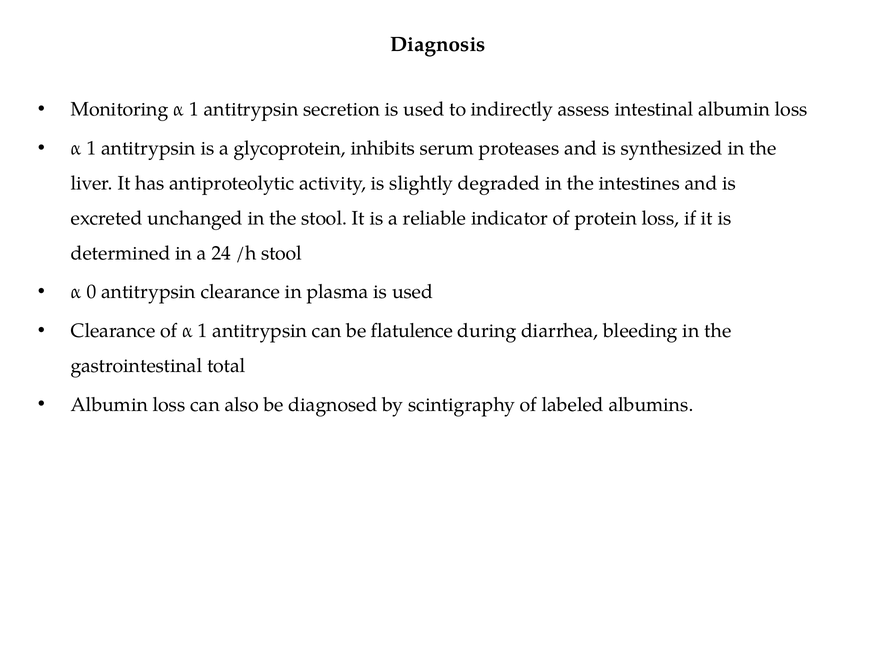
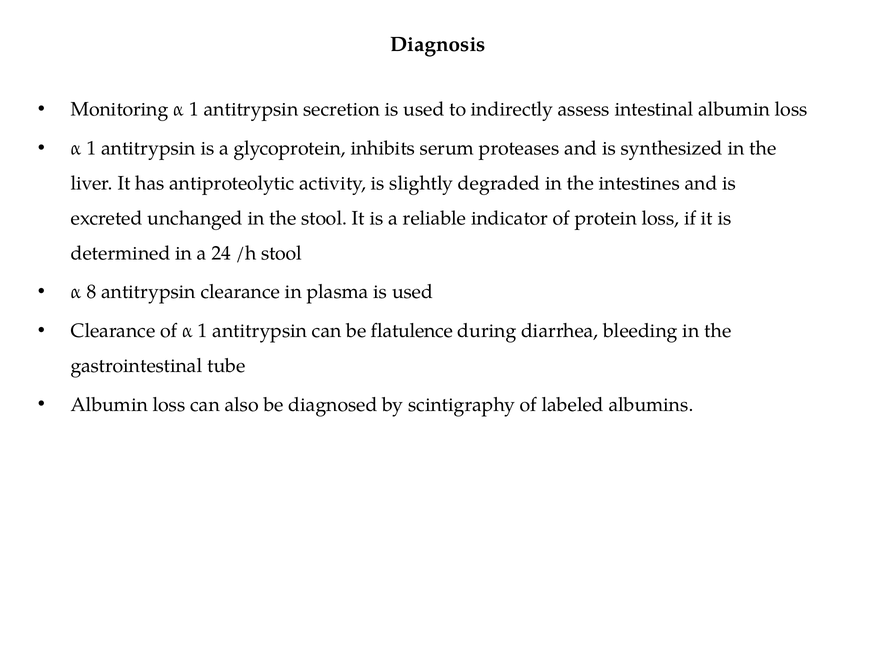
0: 0 -> 8 (91, 292)
total: total -> tube (226, 366)
